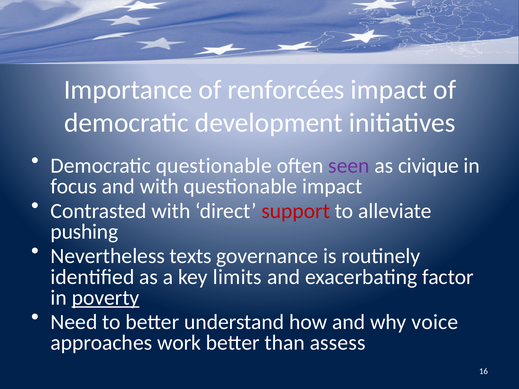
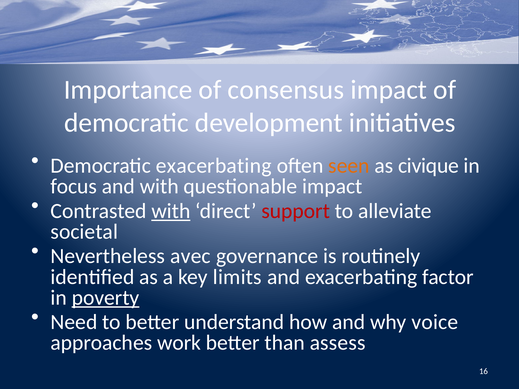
renforcées: renforcées -> consensus (286, 90)
Democratic questionable: questionable -> exacerbating (214, 166)
seen colour: purple -> orange (349, 166)
with underline: none -> present (171, 211)
pushing: pushing -> societal (84, 232)
texts: texts -> avec (190, 256)
